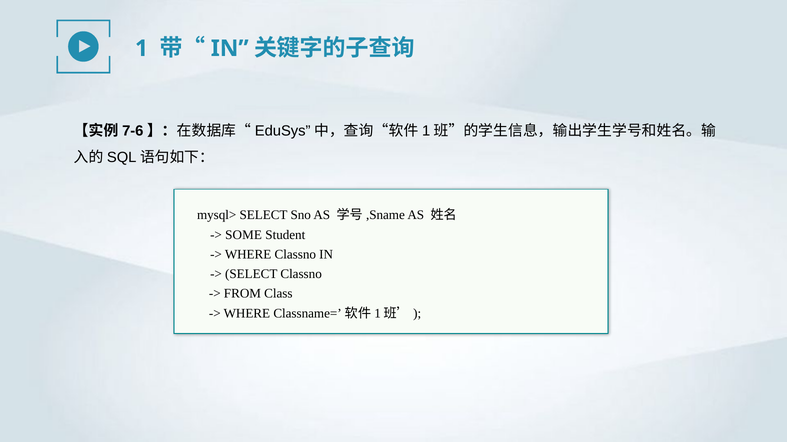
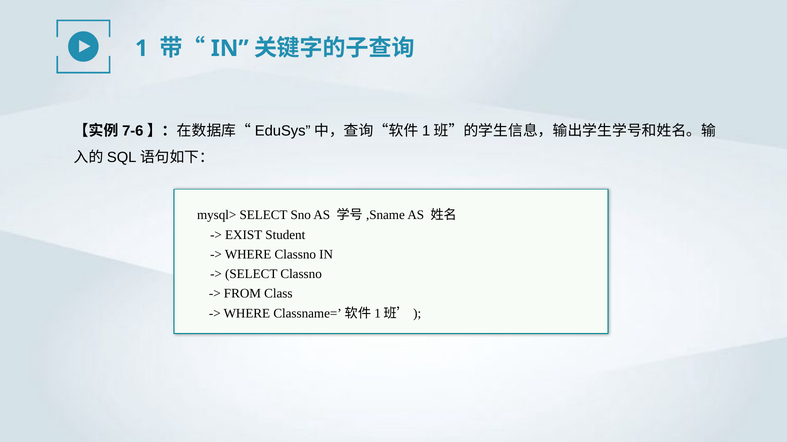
SOME: SOME -> EXIST (244, 235)
